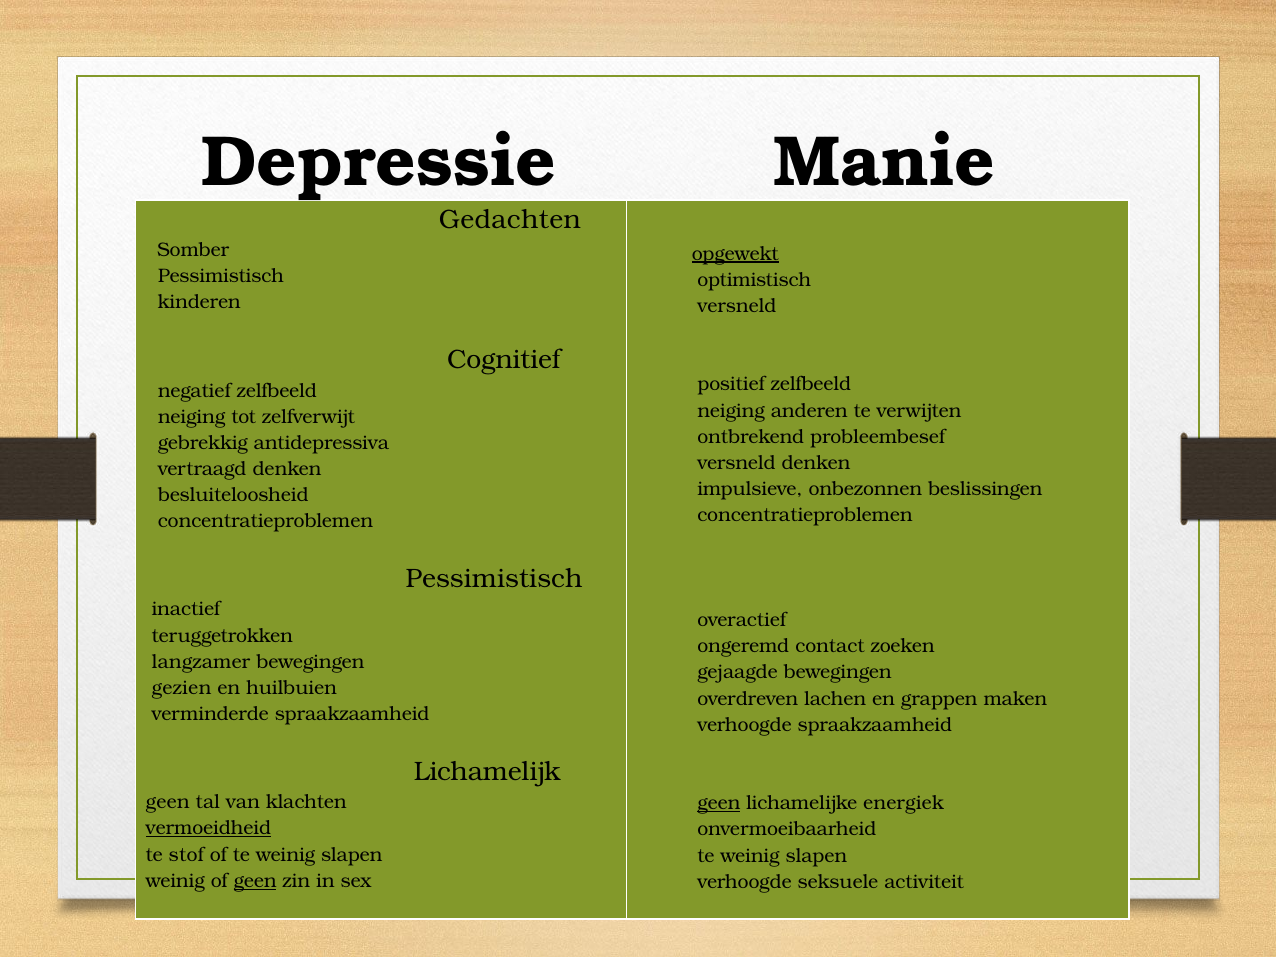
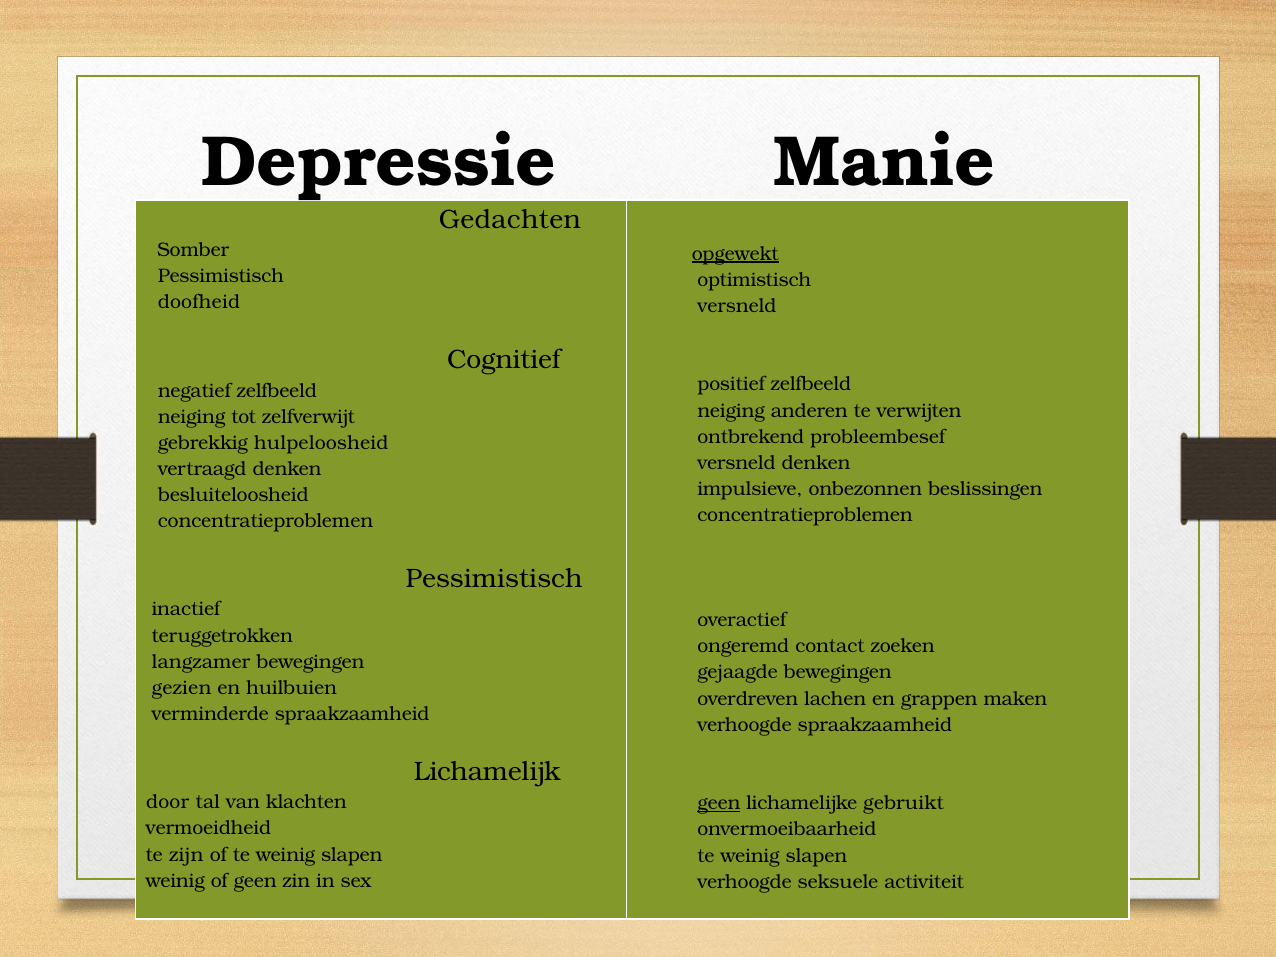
kinderen: kinderen -> doofheid (199, 303)
antidepressiva: antidepressiva -> hulpeloosheid (321, 443)
geen: geen -> door (168, 802)
energiek: energiek -> gebruikt (904, 803)
vermoeidheid underline: present -> none (208, 828)
stof: stof -> zijn (186, 855)
geen underline: present -> none (255, 881)
